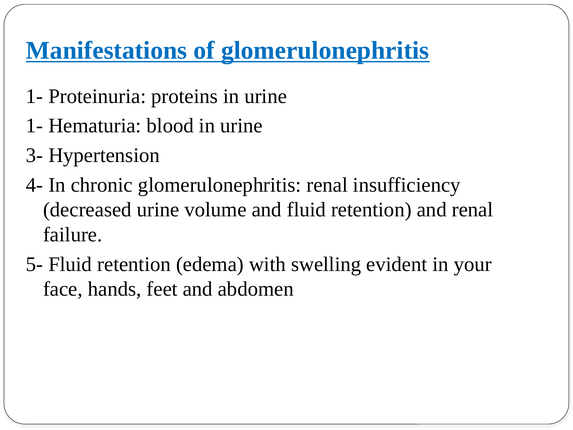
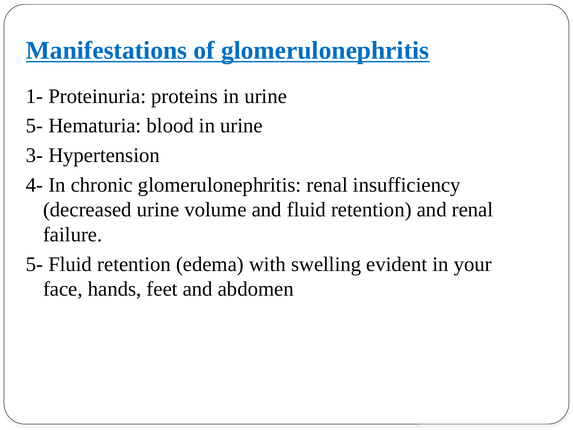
1-: 1- -> 5- (35, 126)
